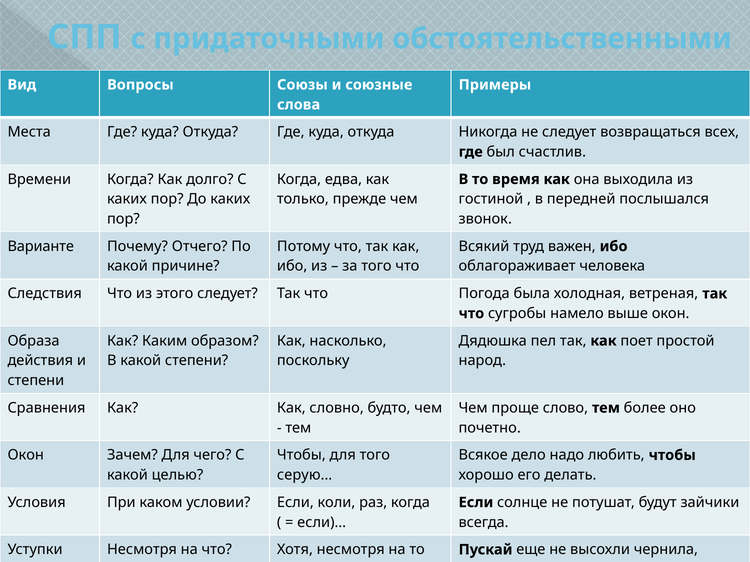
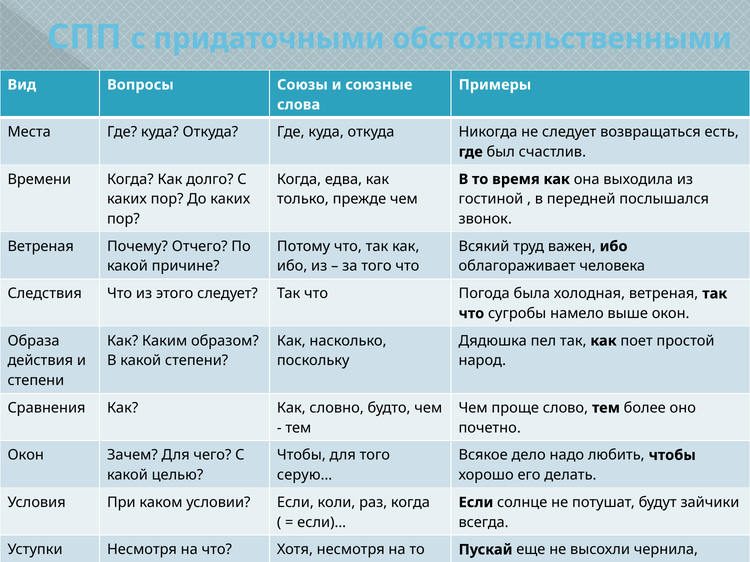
всех: всех -> есть (722, 132)
Варианте: Варианте -> Ветреная (41, 247)
